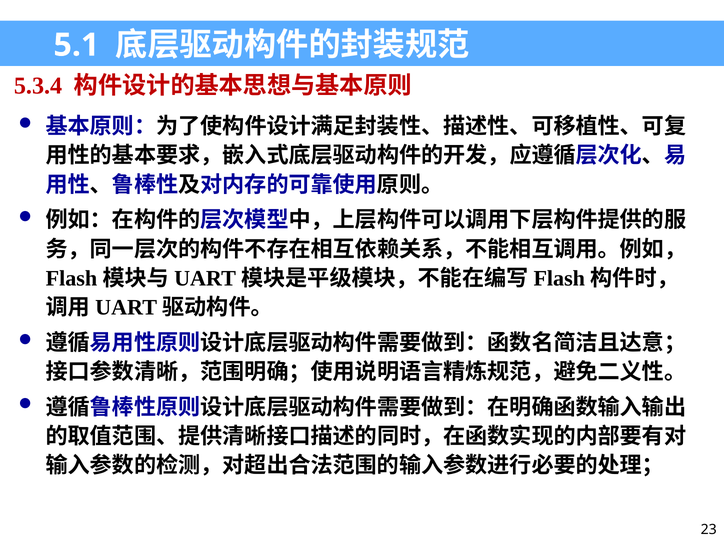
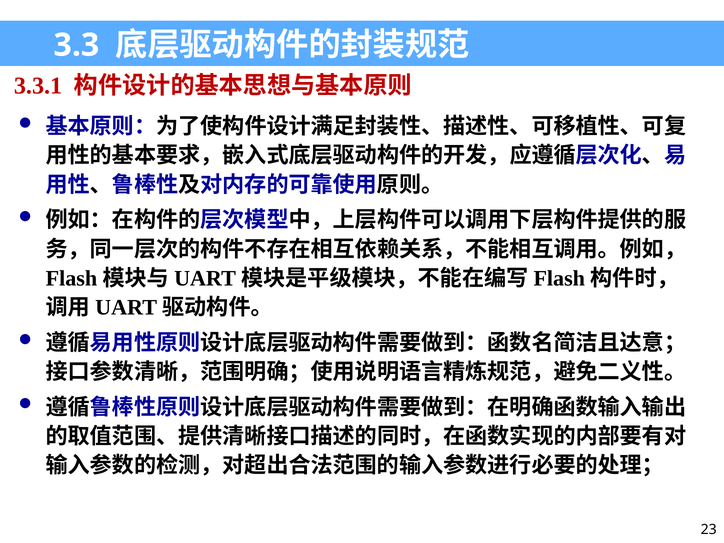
5.1: 5.1 -> 3.3 (76, 45)
5.3.4: 5.3.4 -> 3.3.1 (38, 86)
